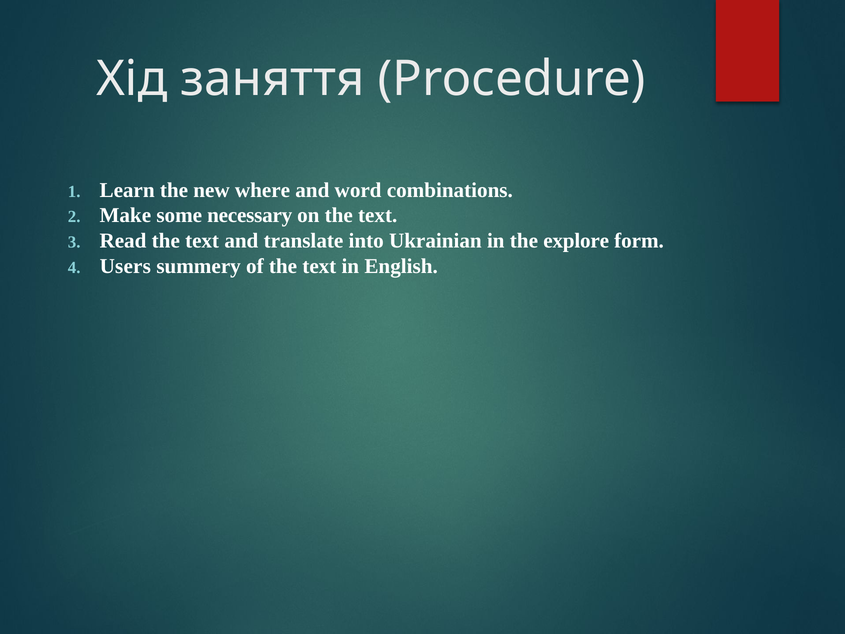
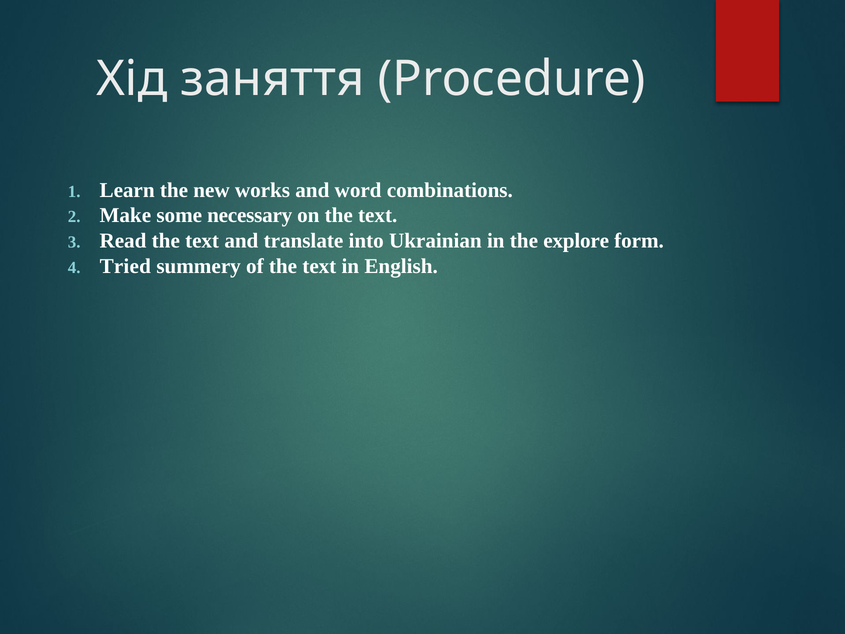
where: where -> works (262, 190)
Users: Users -> Tried (125, 266)
